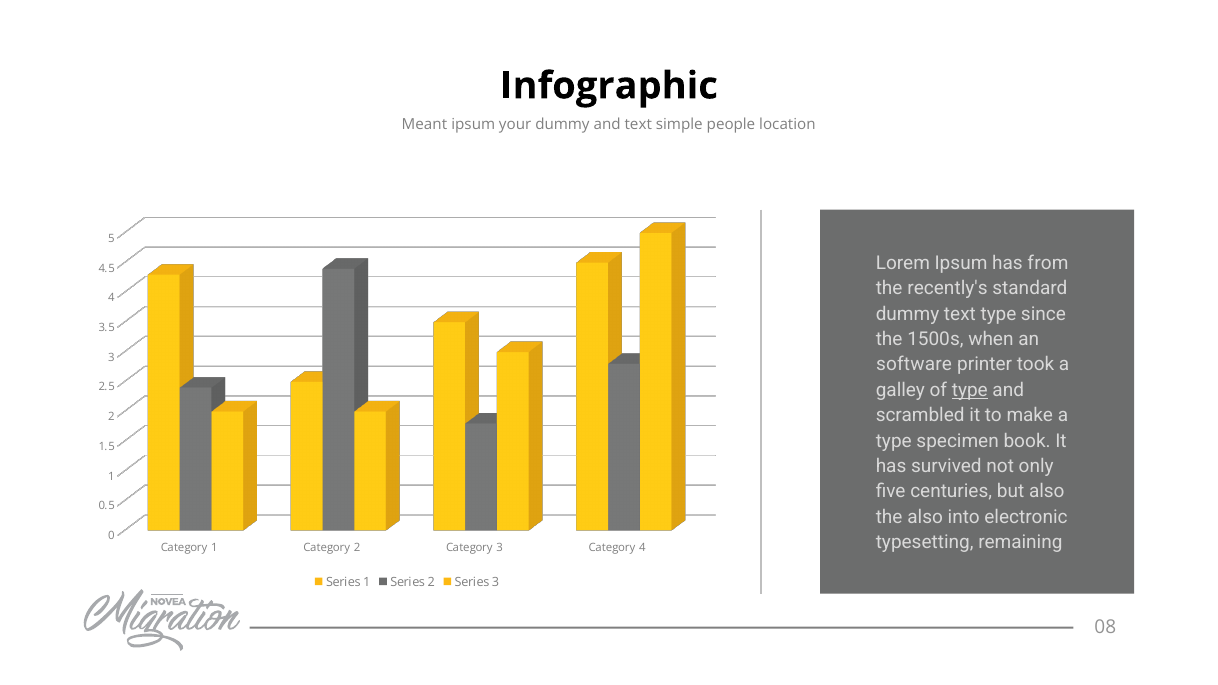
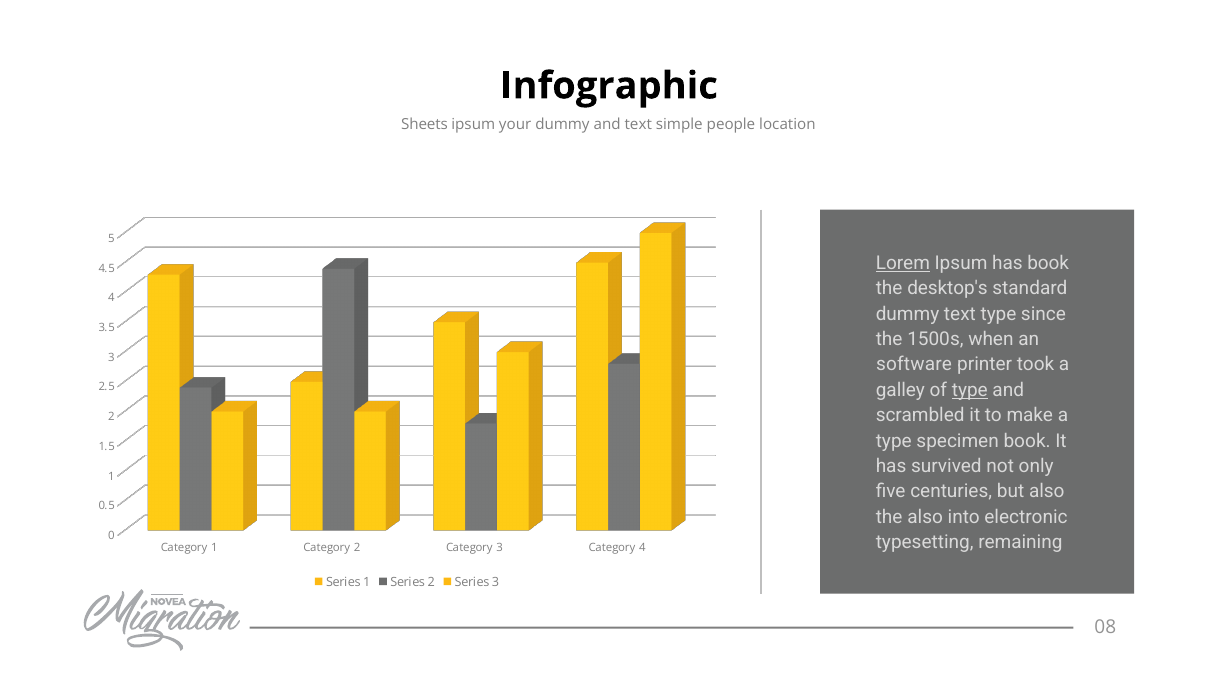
Meant: Meant -> Sheets (425, 125)
Lorem underline: none -> present (903, 263)
has from: from -> book (1048, 263)
recently's: recently's -> desktop's (948, 288)
